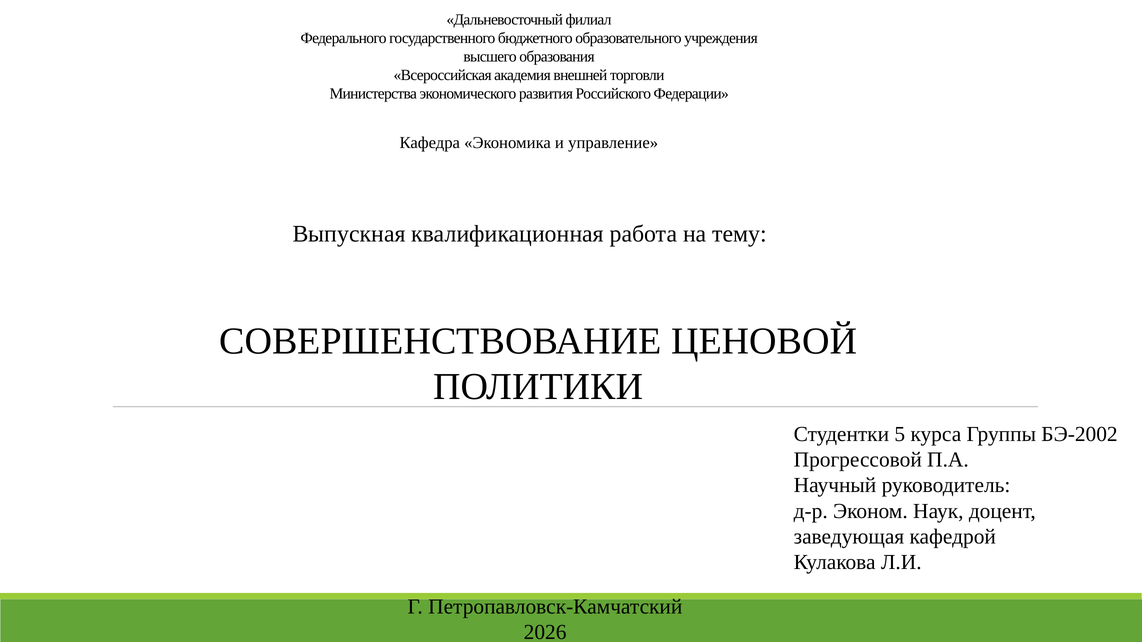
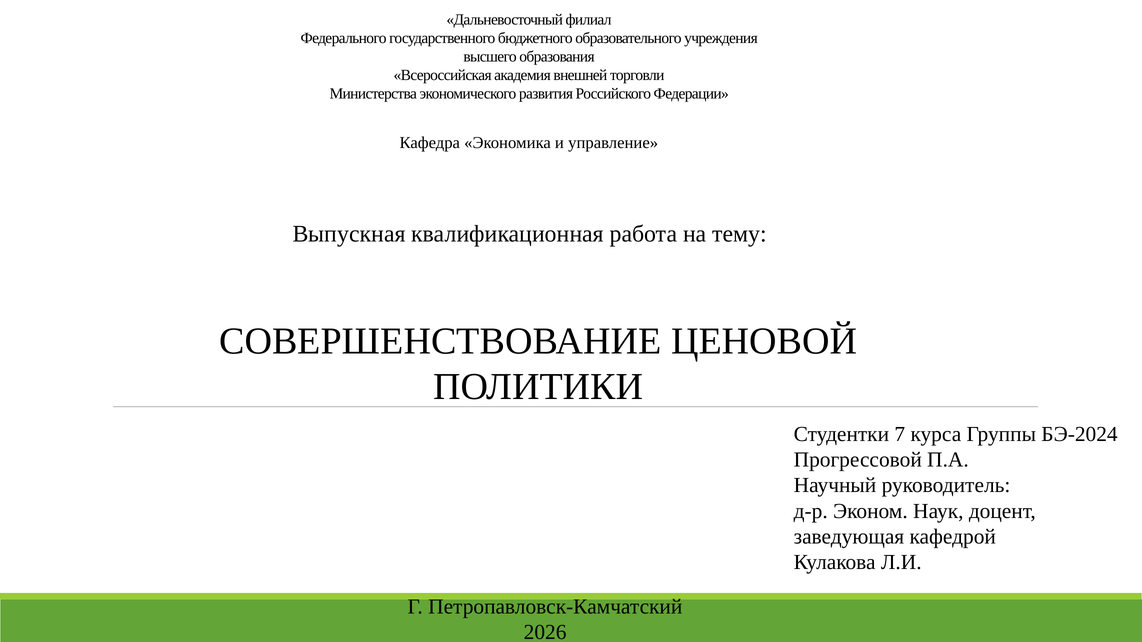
5: 5 -> 7 (900, 434)
БЭ-2002: БЭ-2002 -> БЭ-2024 (1080, 434)
